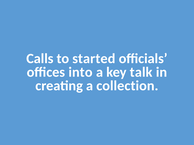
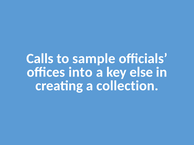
started: started -> sample (94, 59)
talk: talk -> else (141, 72)
